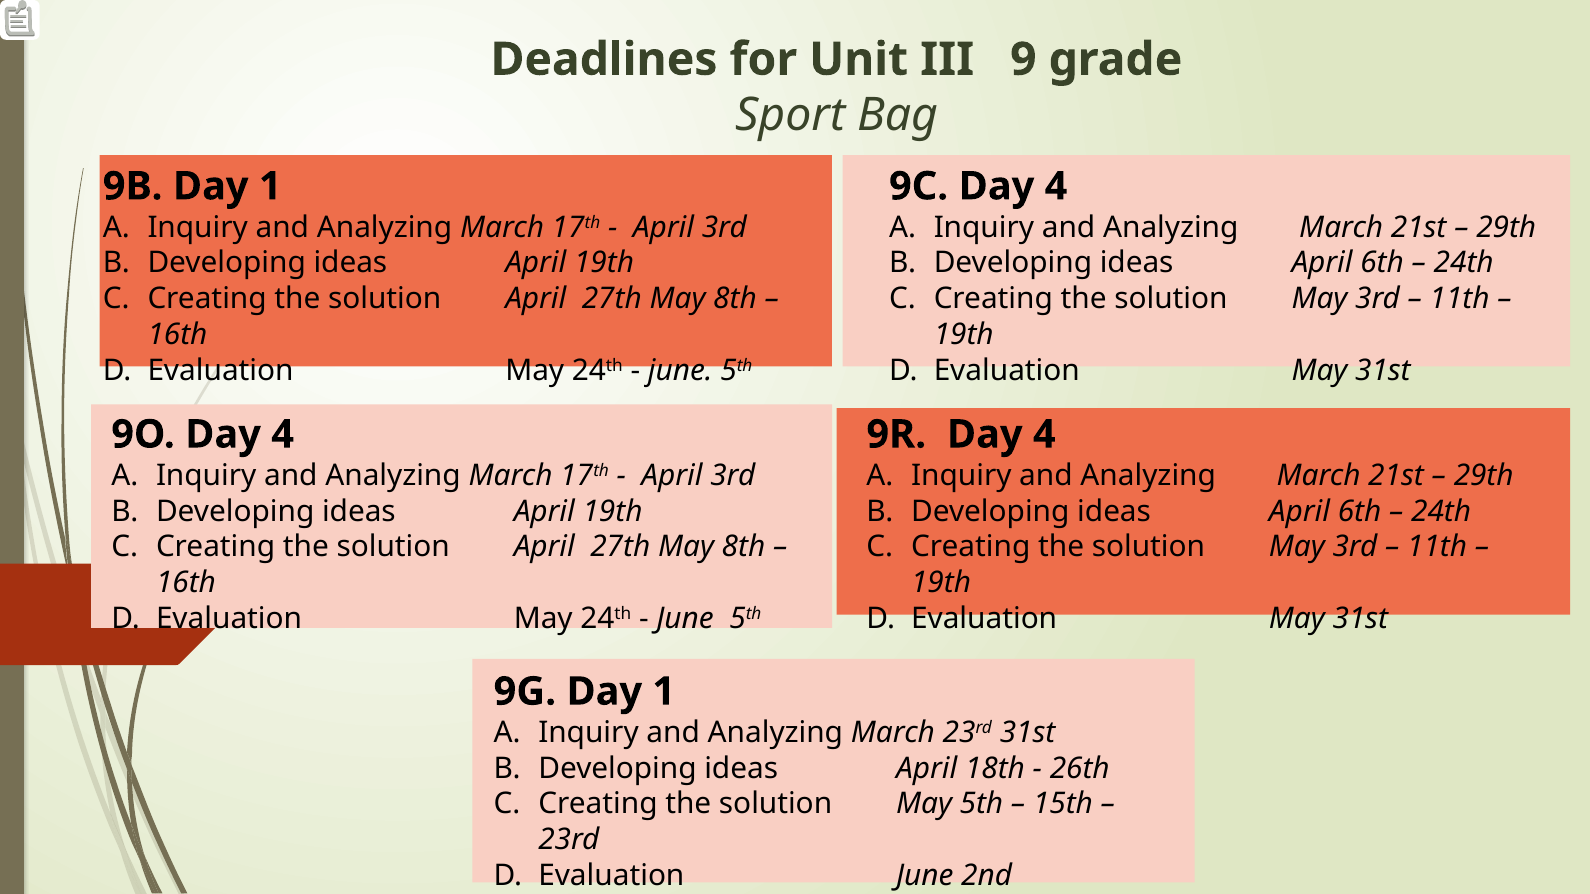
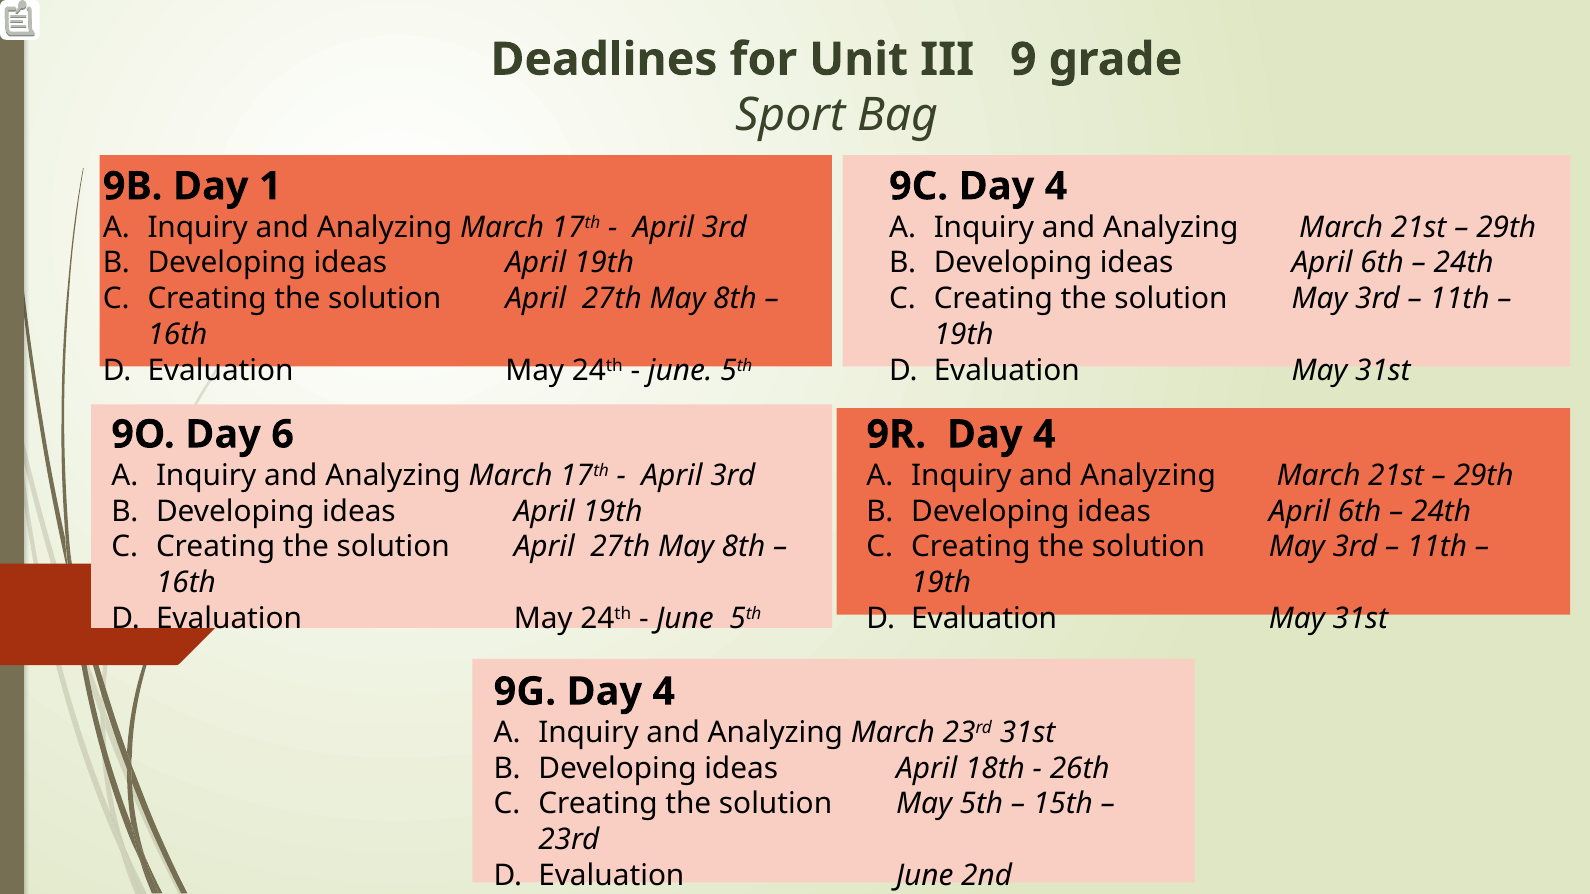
9O Day 4: 4 -> 6 (283, 435)
9G Day 1: 1 -> 4 (664, 692)
